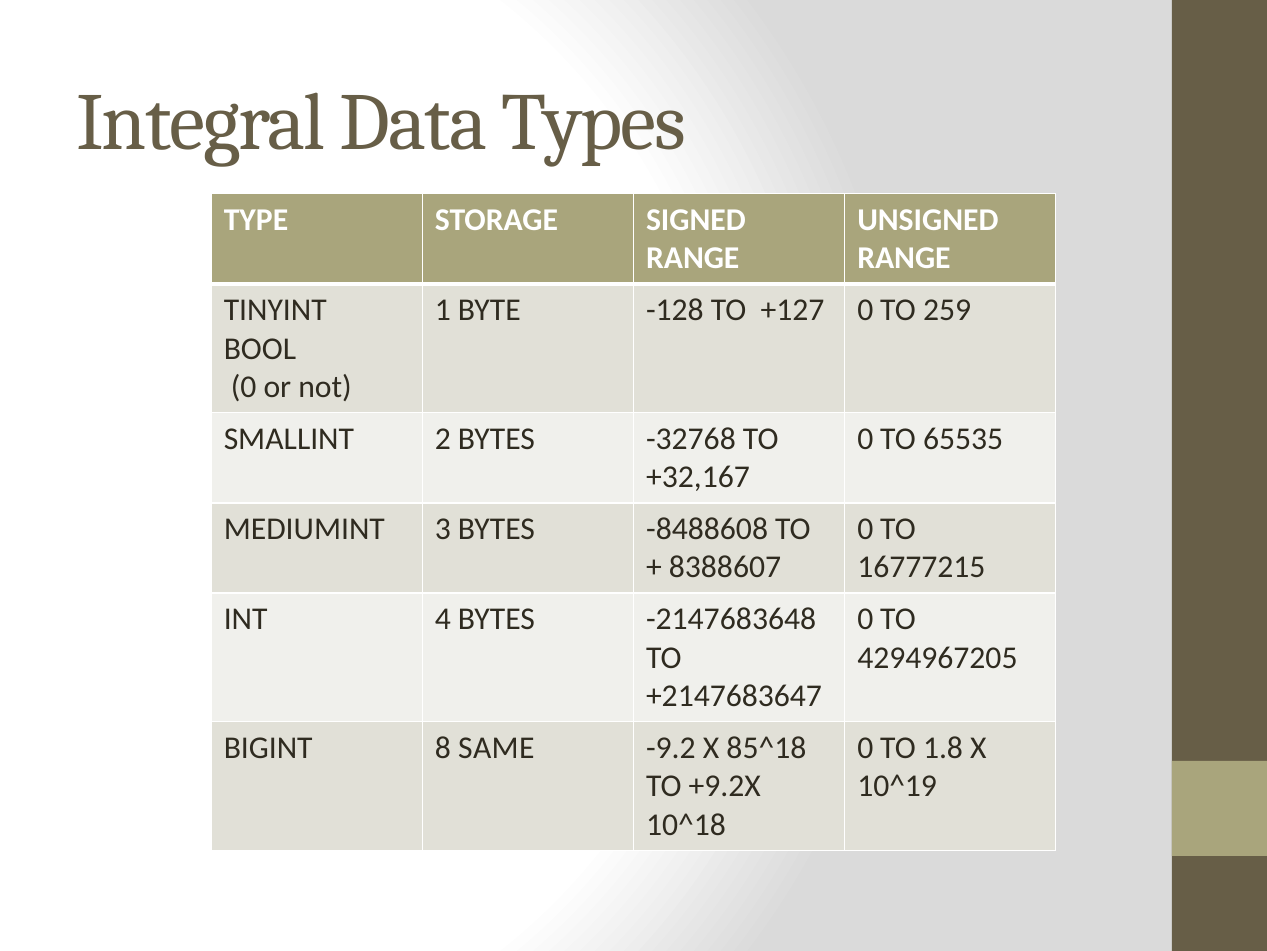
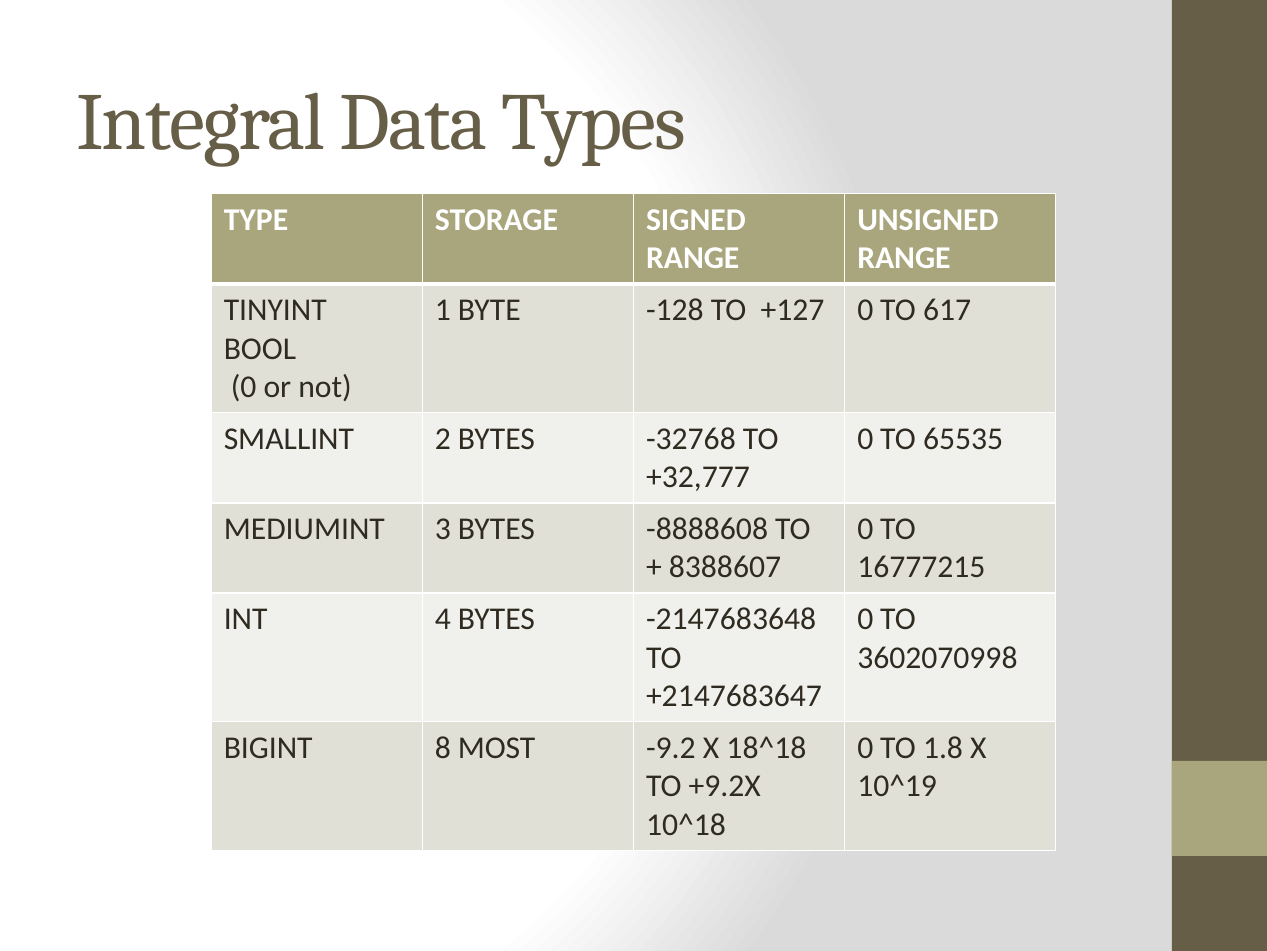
259: 259 -> 617 (947, 310)
+32,167: +32,167 -> +32,777 (698, 477)
-8488608: -8488608 -> -8888608 (707, 528)
4294967205: 4294967205 -> 3602070998 (937, 657)
SAME: SAME -> MOST (497, 747)
85^18: 85^18 -> 18^18 (766, 747)
